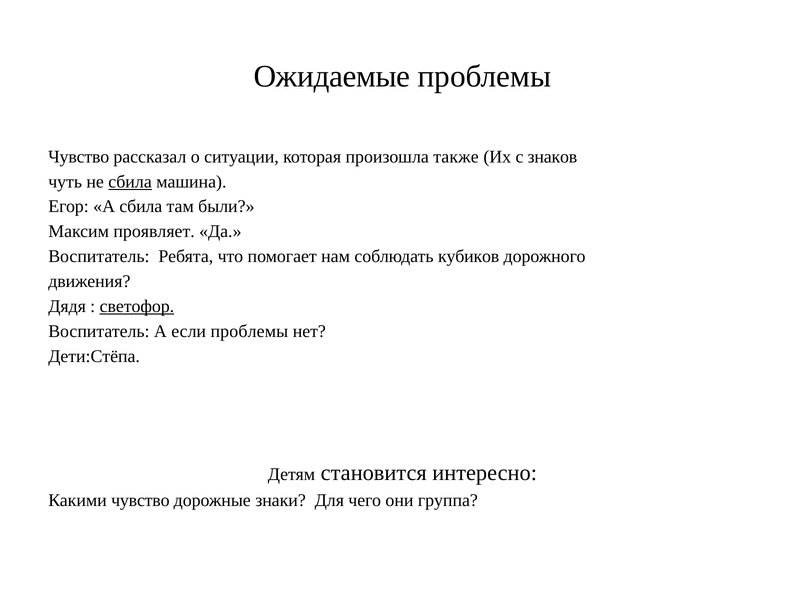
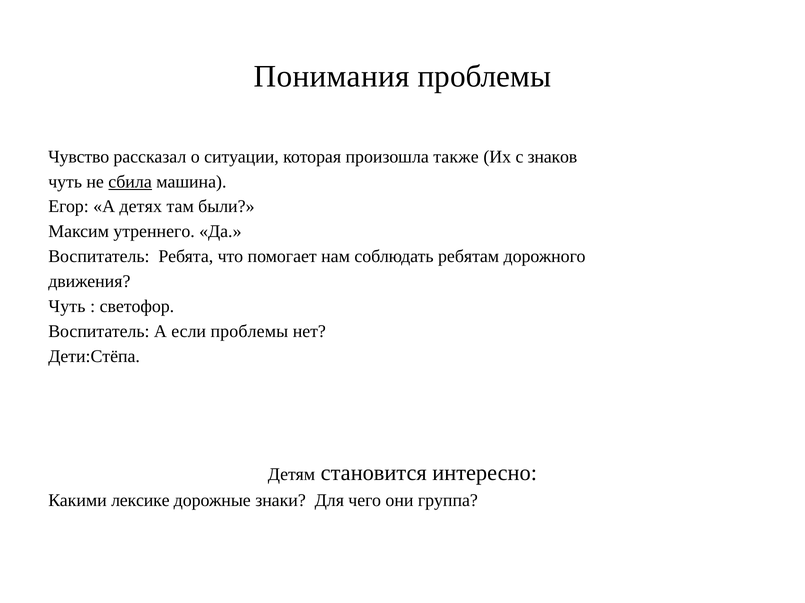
Ожидаемые: Ожидаемые -> Понимания (332, 77)
А сбила: сбила -> детях (141, 207)
проявляет: проявляет -> утреннего (154, 232)
кубиков: кубиков -> ребятам (469, 257)
Дядя: Дядя -> Чуть (67, 307)
светофор underline: present -> none (137, 307)
Какими чувство: чувство -> лексике (140, 501)
